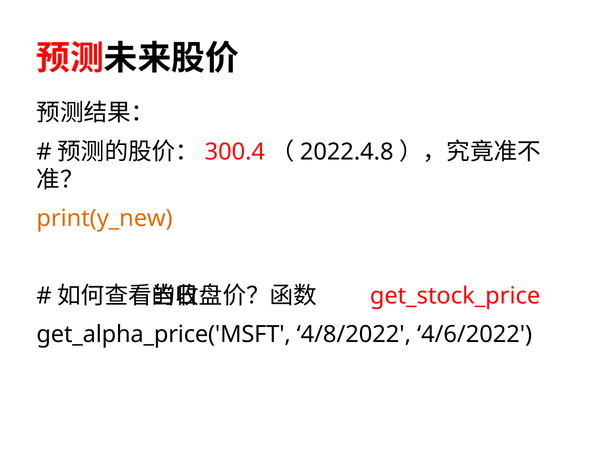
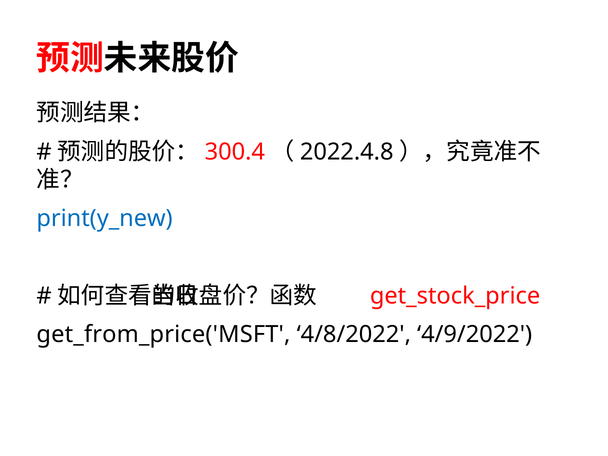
print(y_new colour: orange -> blue (105, 219)
get_alpha_price('MSFT: get_alpha_price('MSFT -> get_from_price('MSFT (163, 334)
4/6/2022: 4/6/2022 -> 4/9/2022 (475, 334)
